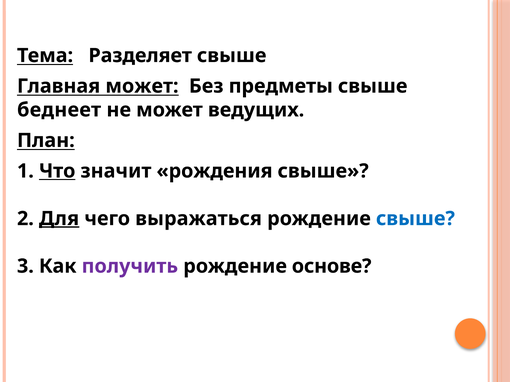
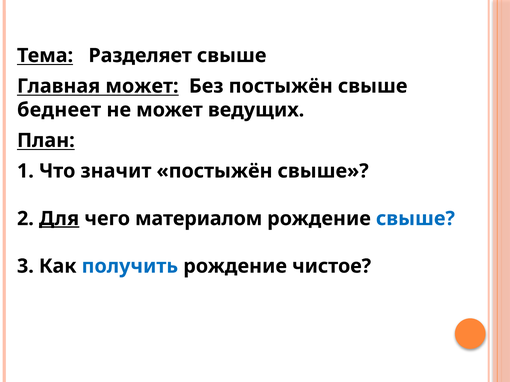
Без предметы: предметы -> постыжён (281, 86)
Что underline: present -> none (57, 171)
значит рождения: рождения -> постыжён (215, 171)
выражаться: выражаться -> материалом (199, 219)
получить colour: purple -> blue (130, 266)
основе: основе -> чистое (332, 266)
